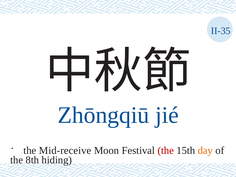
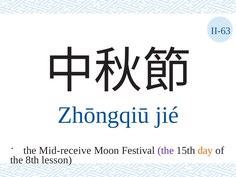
II-35: II-35 -> II-63 (221, 31)
the colour: red -> purple (166, 150)
hiding: hiding -> lesson (57, 160)
